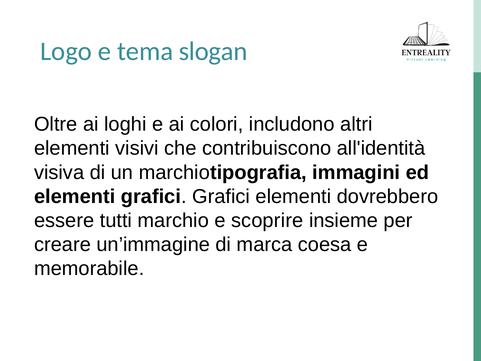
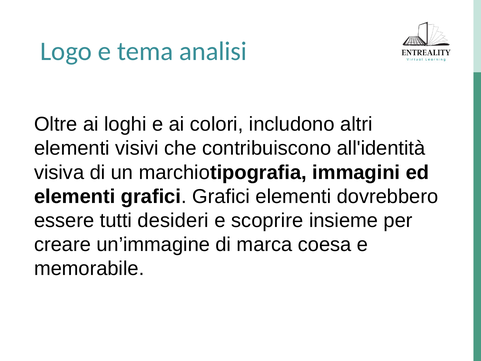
slogan: slogan -> analisi (213, 51)
marchio: marchio -> desideri (173, 220)
